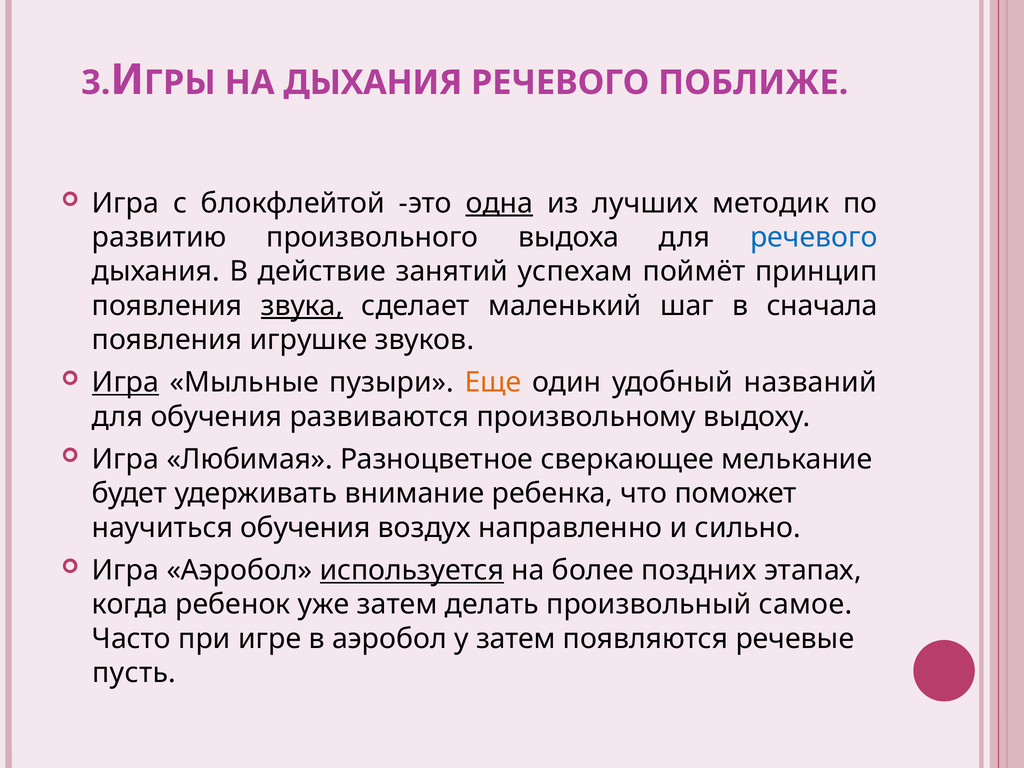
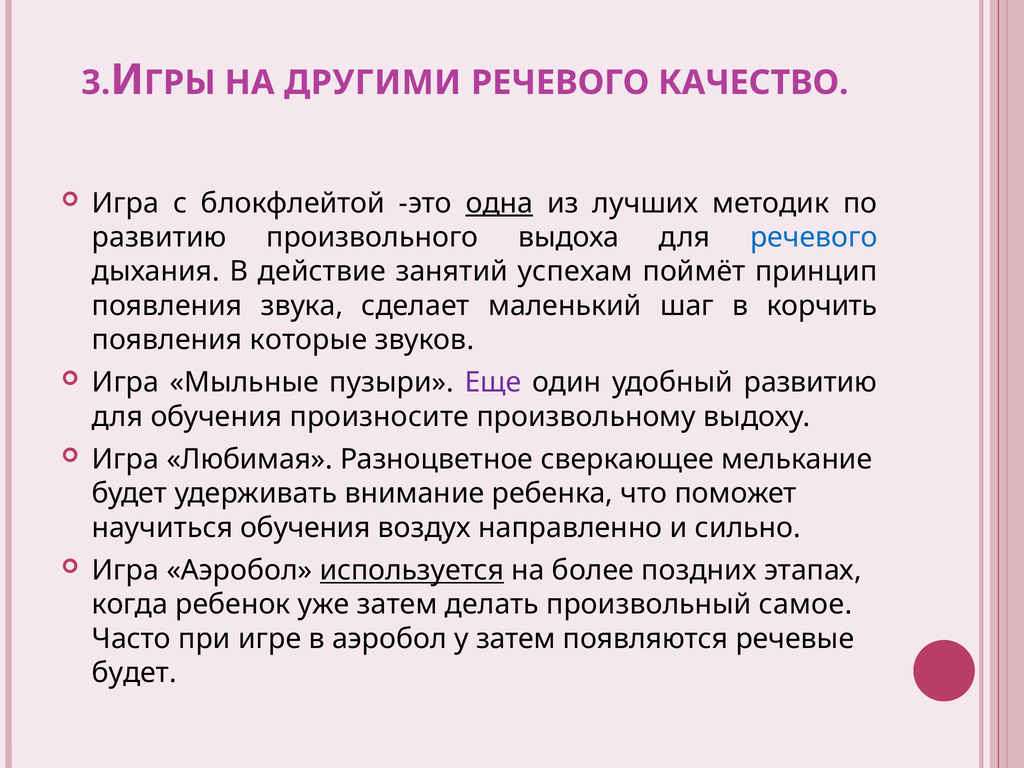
НА ДЫХАНИЯ: ДЫХАНИЯ -> ДРУГИМИ (373, 83)
ПОБЛИЖЕ: ПОБЛИЖЕ -> КАЧЕСТВО (753, 83)
звука underline: present -> none (302, 306)
сначала: сначала -> корчить (822, 306)
игрушке: игрушке -> которые (309, 340)
Игра underline: present -> none (126, 383)
Еще colour: orange -> purple (493, 383)
удобный названий: названий -> развитию (811, 383)
развиваются: развиваются -> произносите (379, 417)
пусть: пусть -> будет (134, 673)
